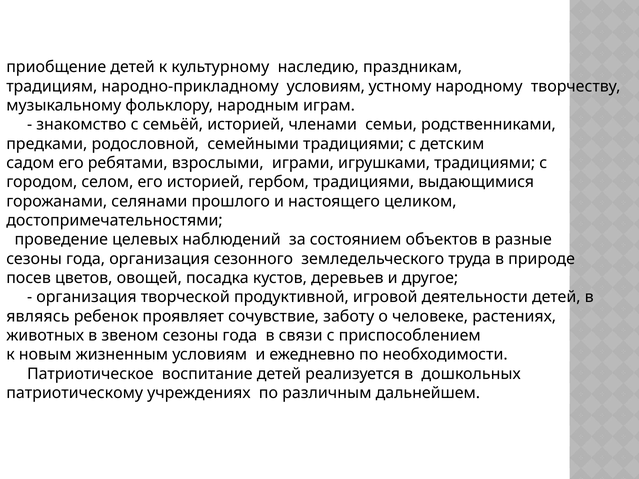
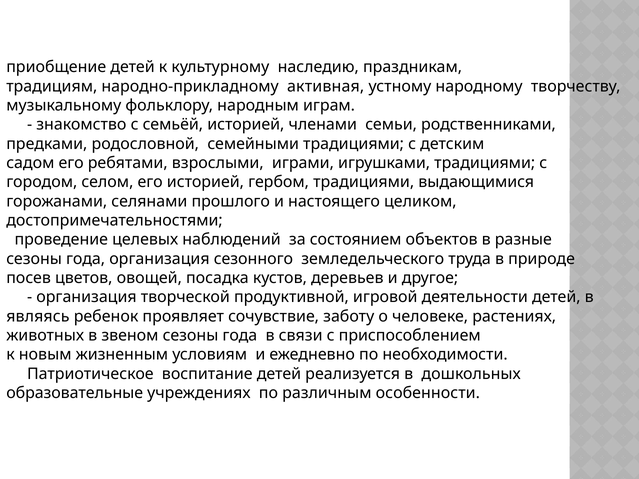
народно-прикладному условиям: условиям -> активная (326, 86)
патриотическому: патриотическому -> образовательные (75, 393)
дальнейшем: дальнейшем -> особенности (428, 393)
